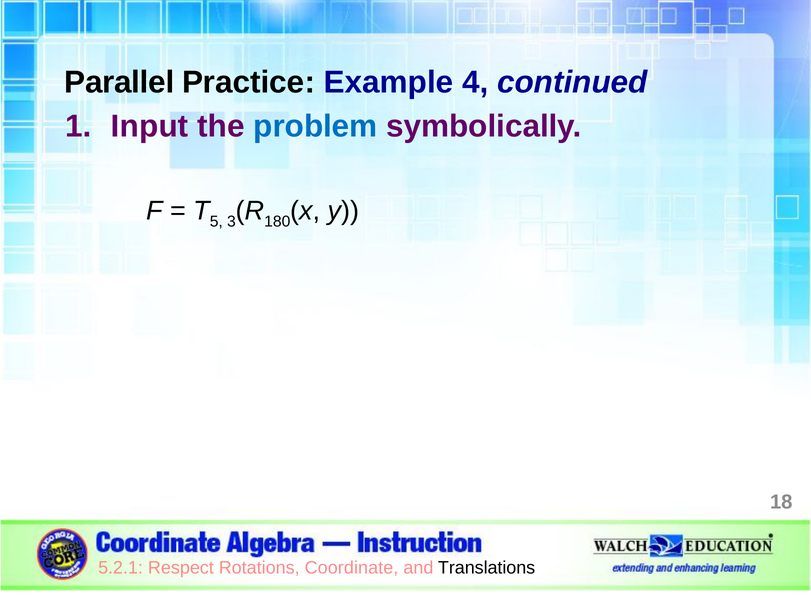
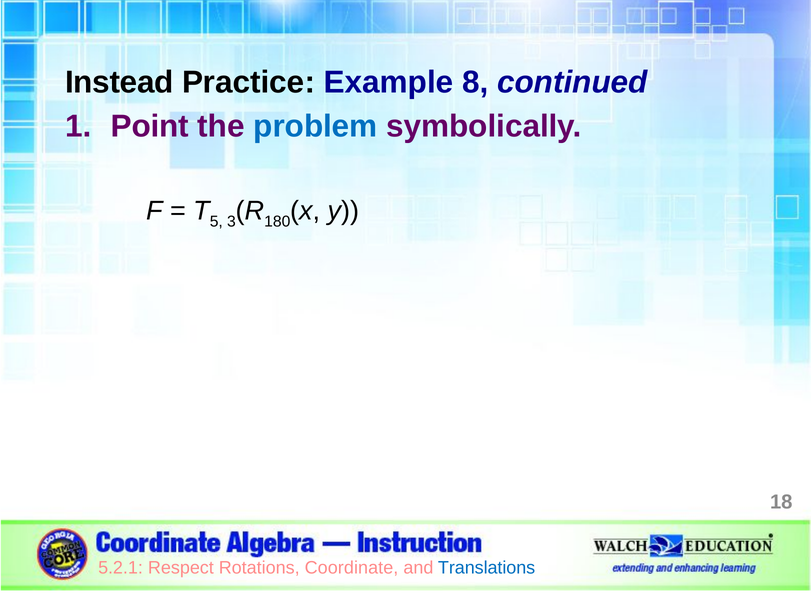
Parallel: Parallel -> Instead (119, 82)
4: 4 -> 8 (475, 82)
Input: Input -> Point (150, 126)
Translations colour: black -> blue (487, 567)
